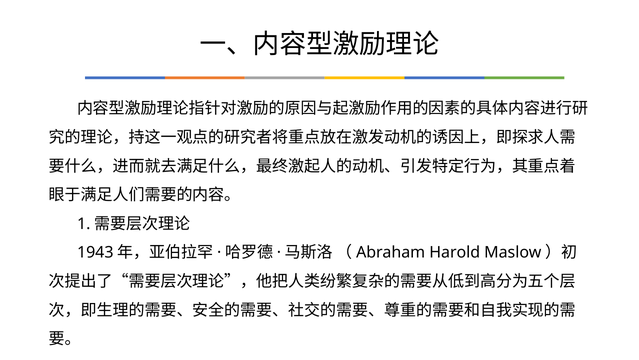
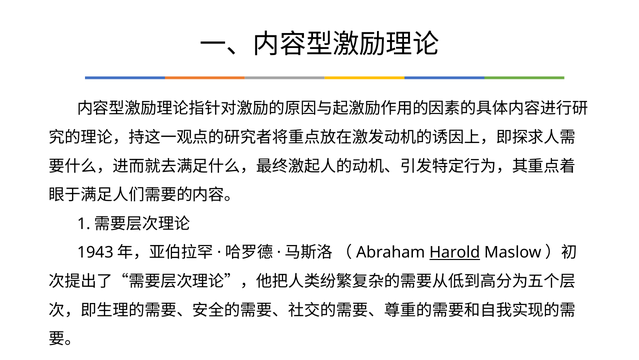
Harold underline: none -> present (455, 252)
